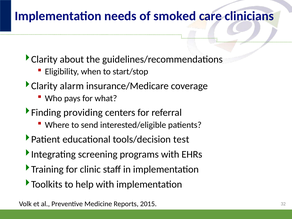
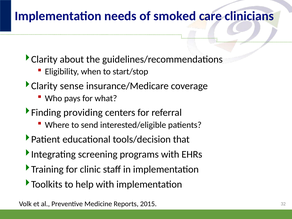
alarm: alarm -> sense (72, 86)
test: test -> that (181, 139)
